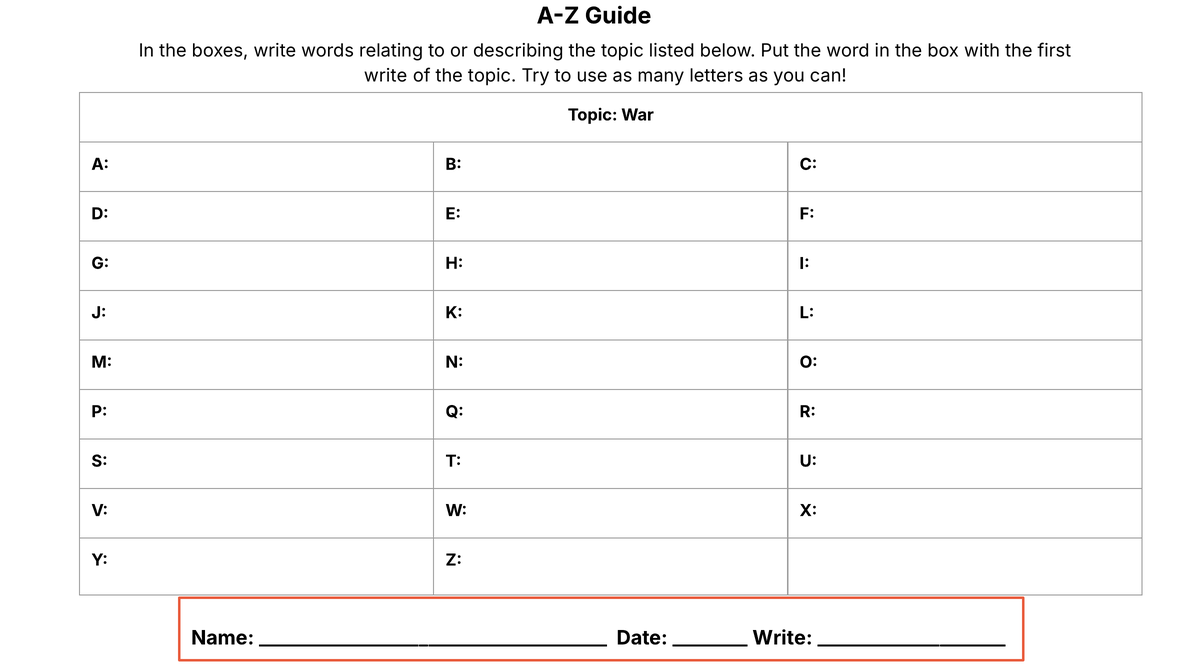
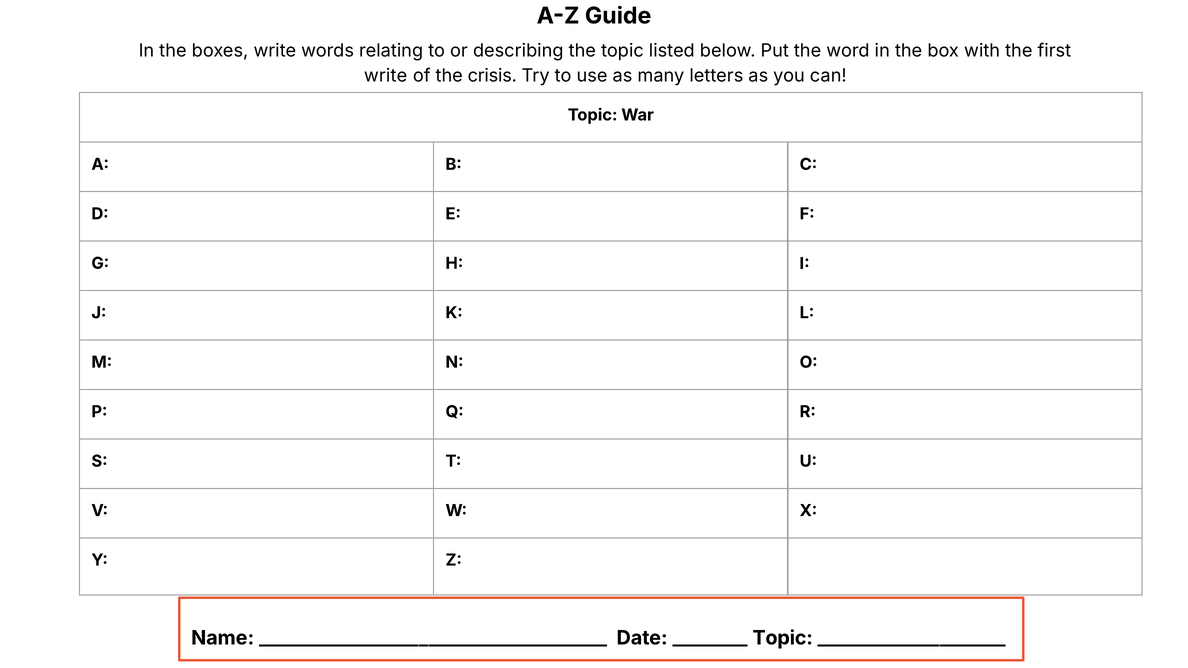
of the topic: topic -> crisis (492, 76)
Write: Write -> Topic (783, 638)
